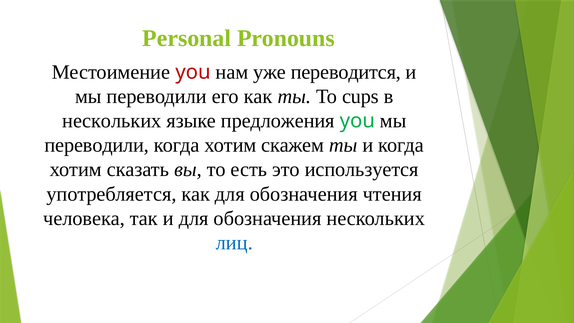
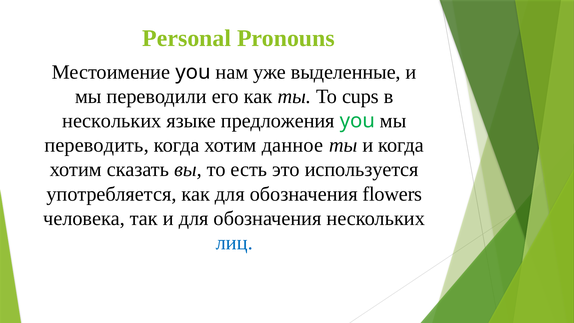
you colour: red -> black (193, 72)
переводится: переводится -> выделенные (346, 72)
переводили: переводили -> переводить (97, 145)
скажем: скажем -> данное (292, 145)
чтения: чтения -> flowers (392, 194)
